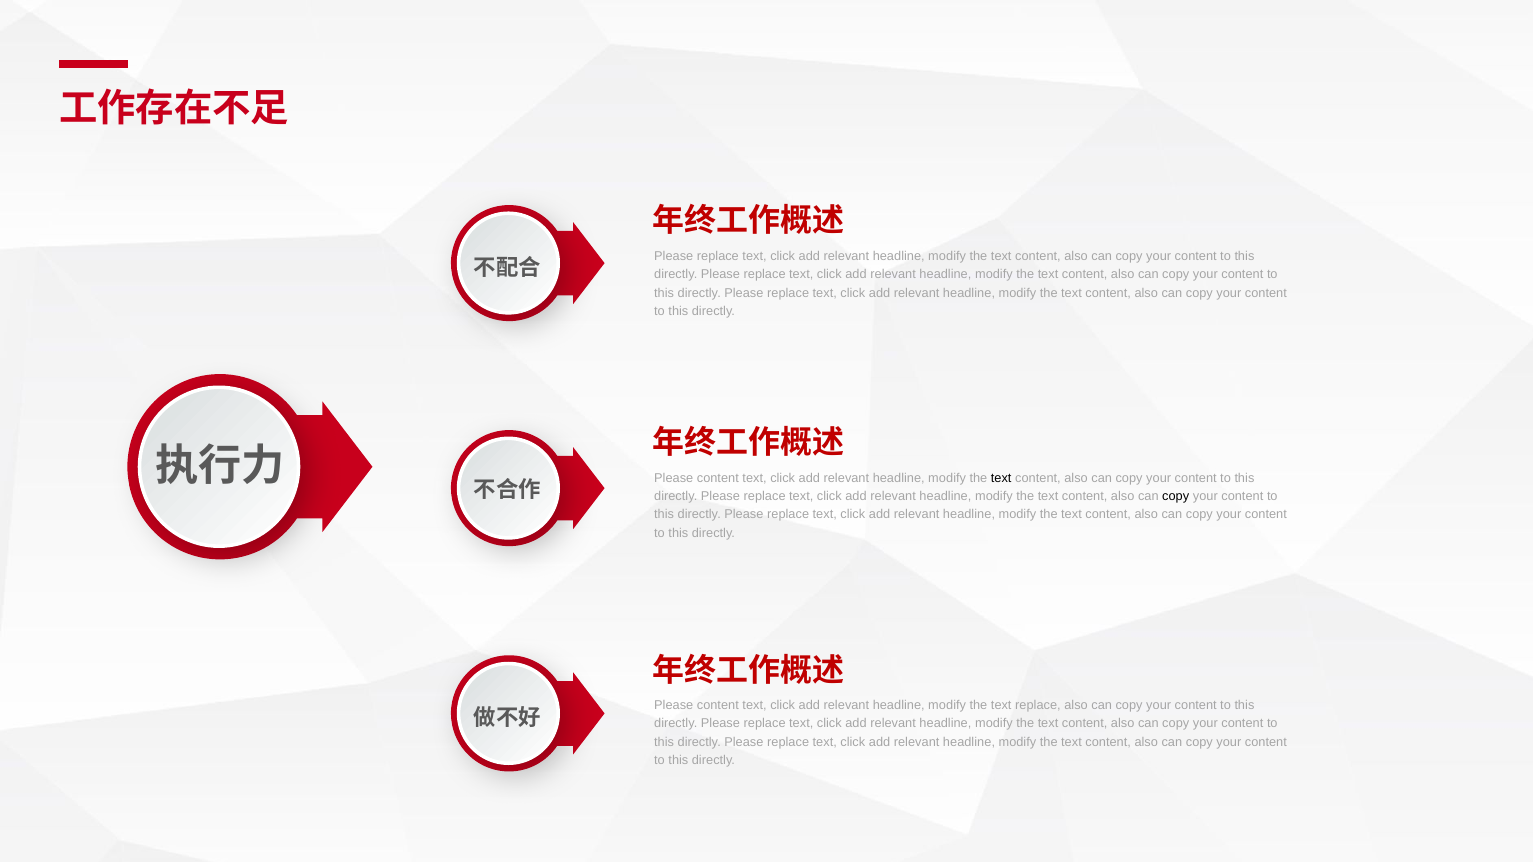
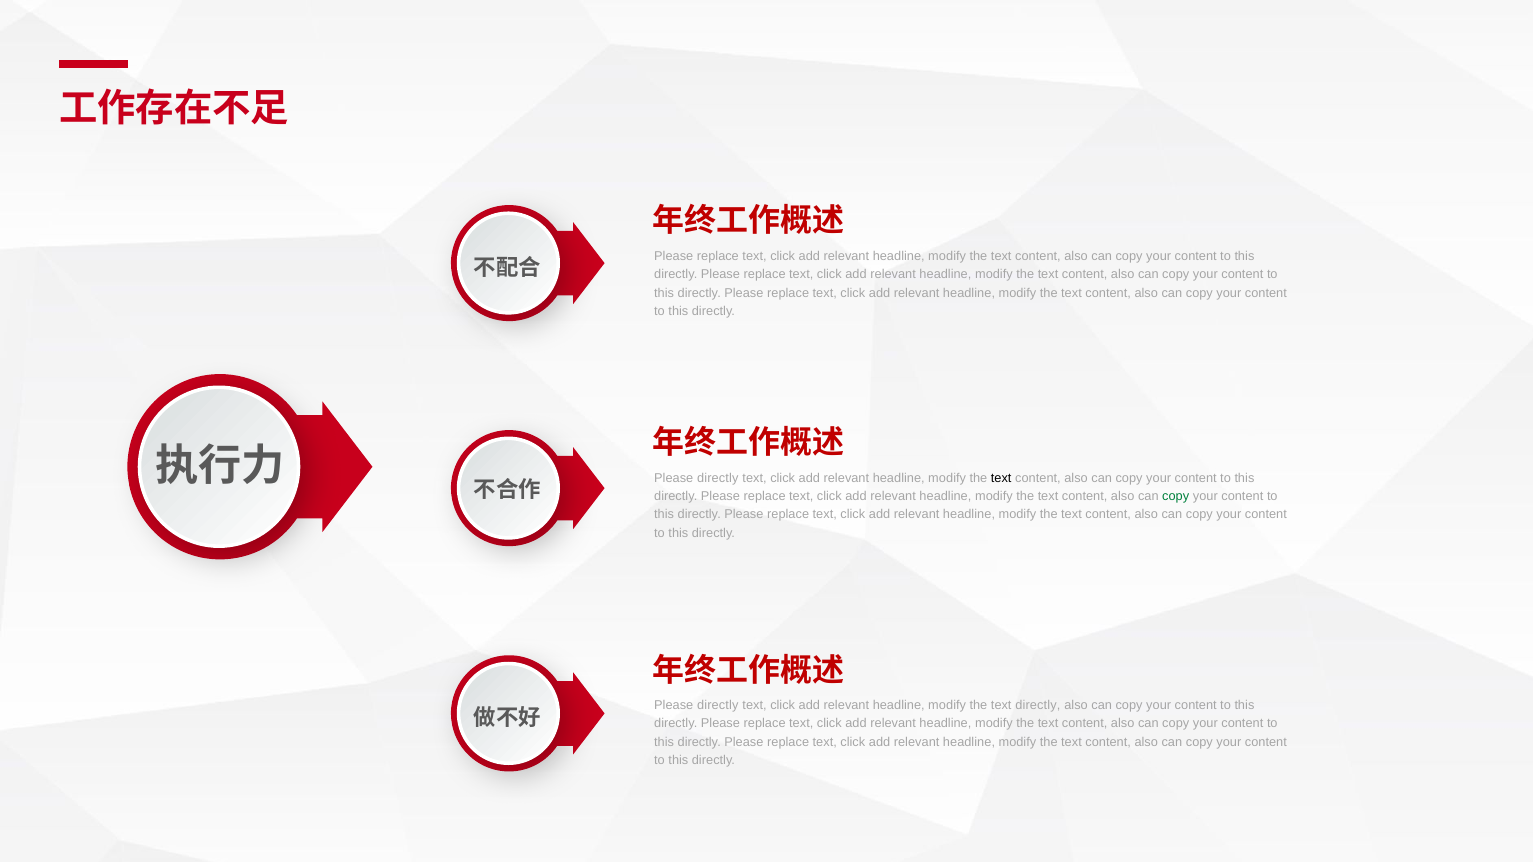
content: content -> directly (718, 478)
copy colour: black -> green (1176, 497)
content: content -> directly (718, 706)
text replace: replace -> directly (1038, 706)
